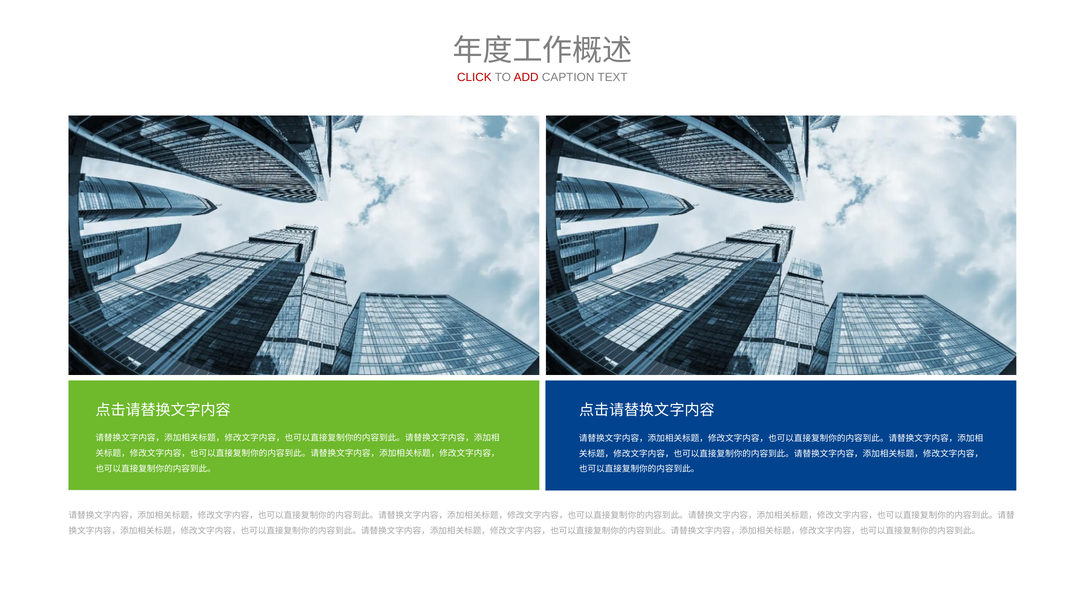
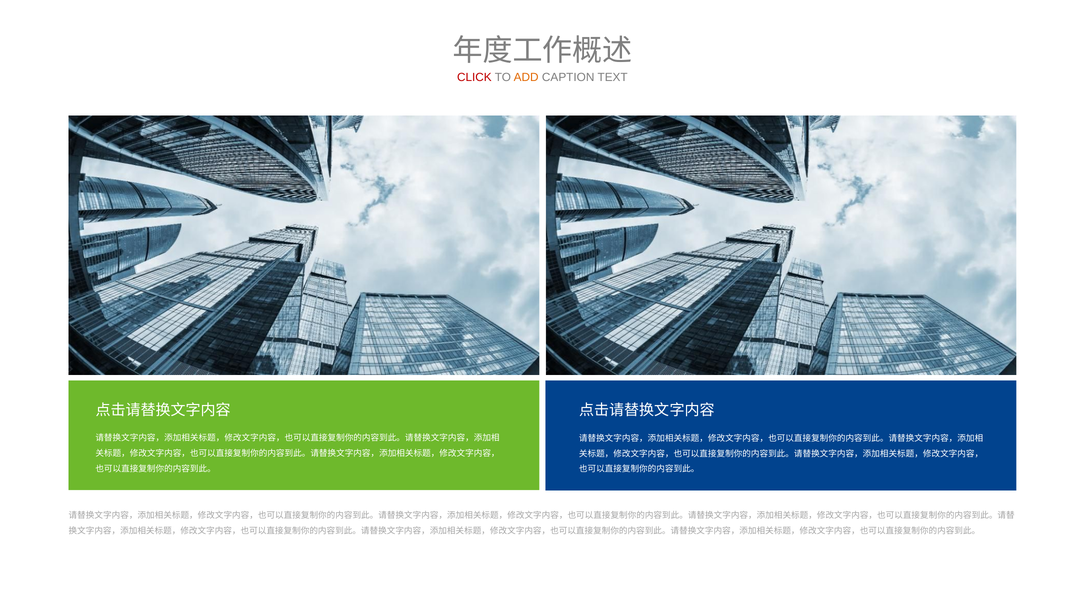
ADD colour: red -> orange (526, 77)
